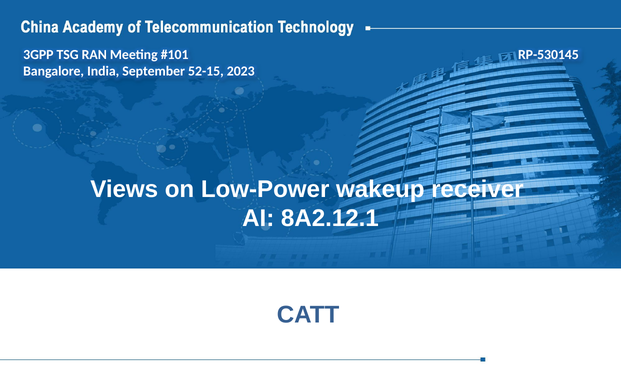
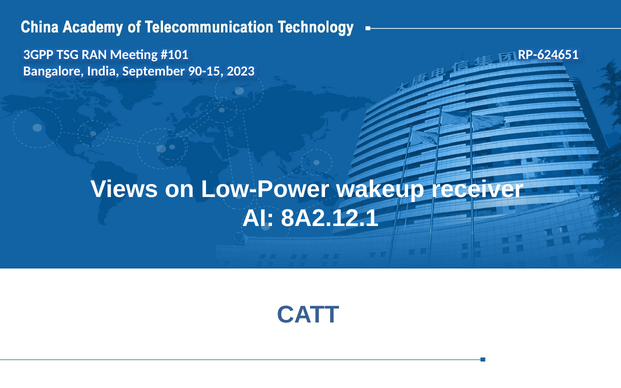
RP-530145: RP-530145 -> RP-624651 (548, 55)
52-15: 52-15 -> 90-15 (206, 71)
